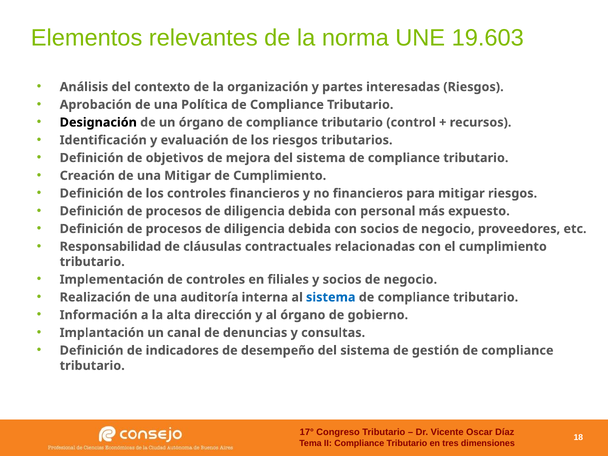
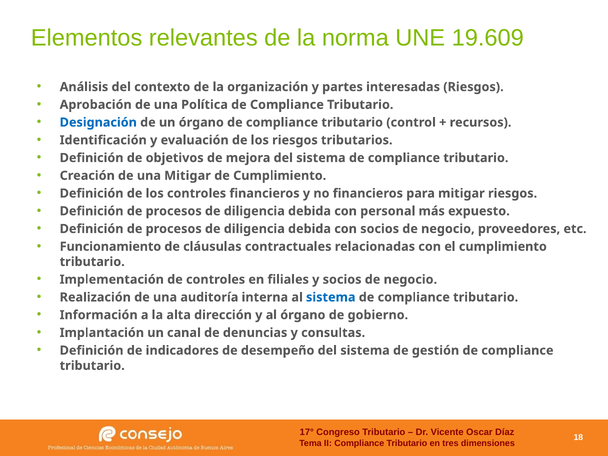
19.603: 19.603 -> 19.609 (488, 38)
Designación colour: black -> blue (98, 122)
Responsabilidad: Responsabilidad -> Funcionamiento (110, 247)
